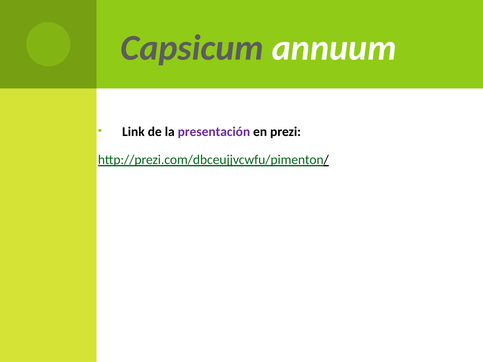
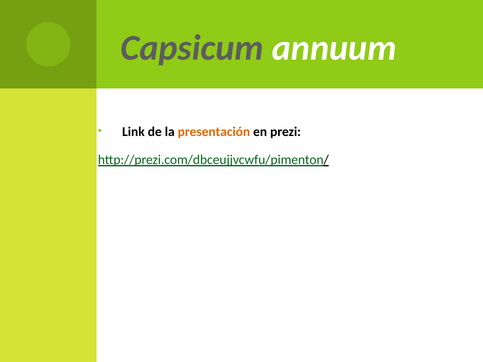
presentación colour: purple -> orange (214, 132)
